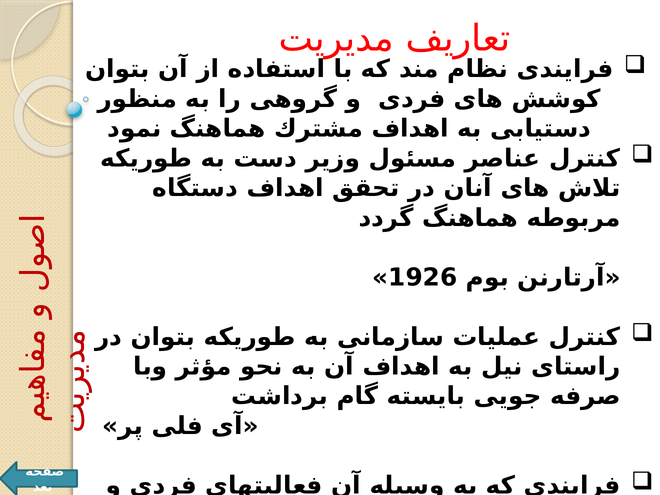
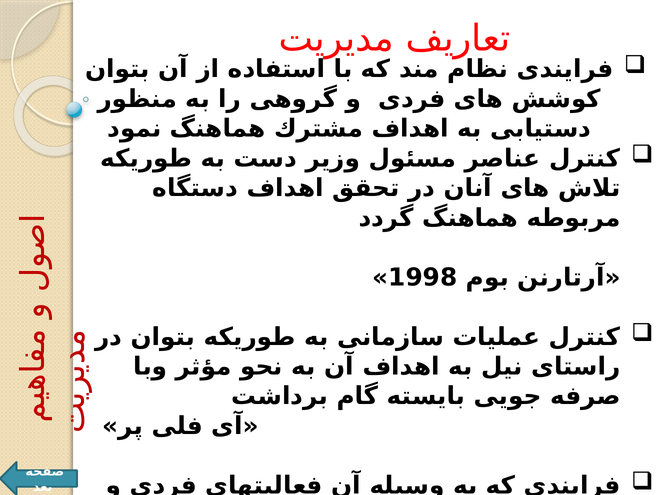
1926: 1926 -> 1998 (423, 277)
